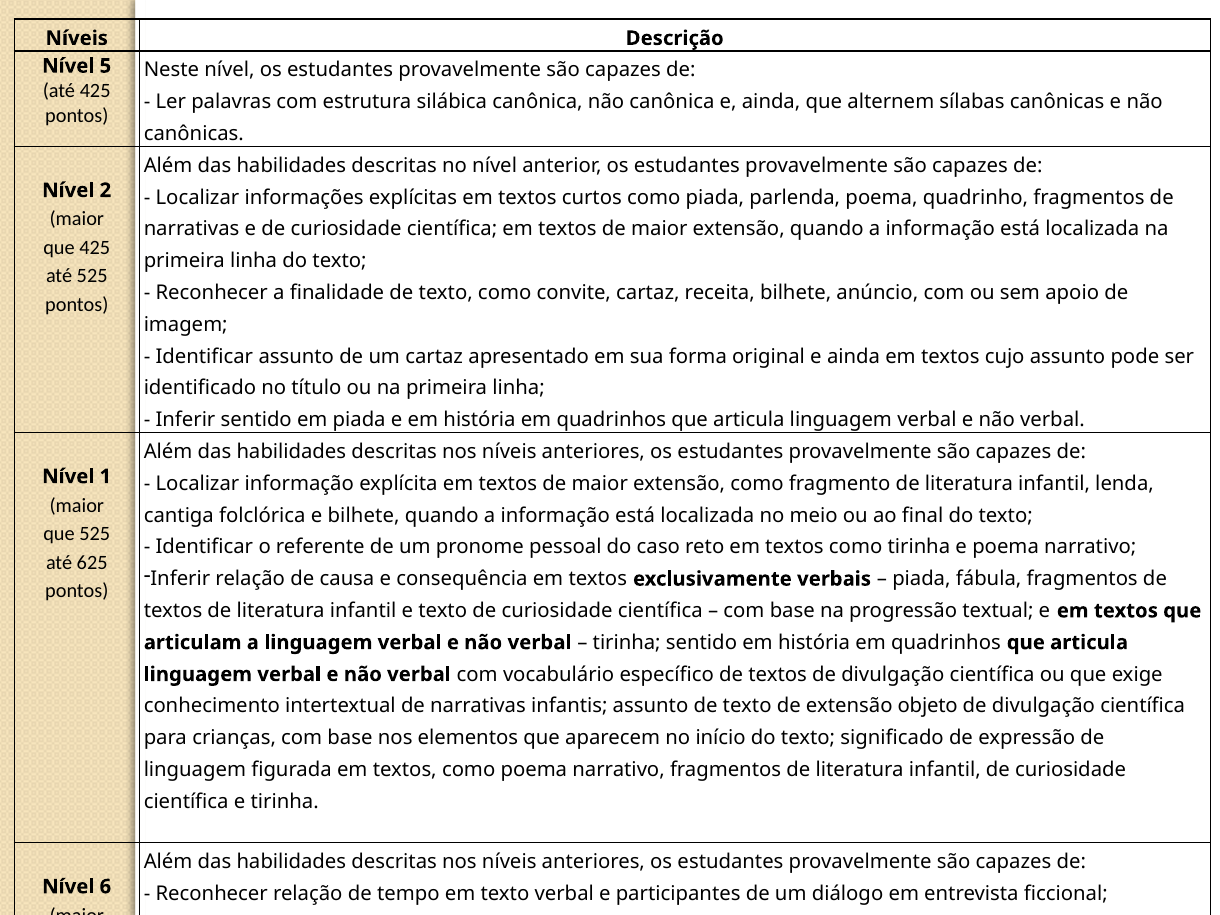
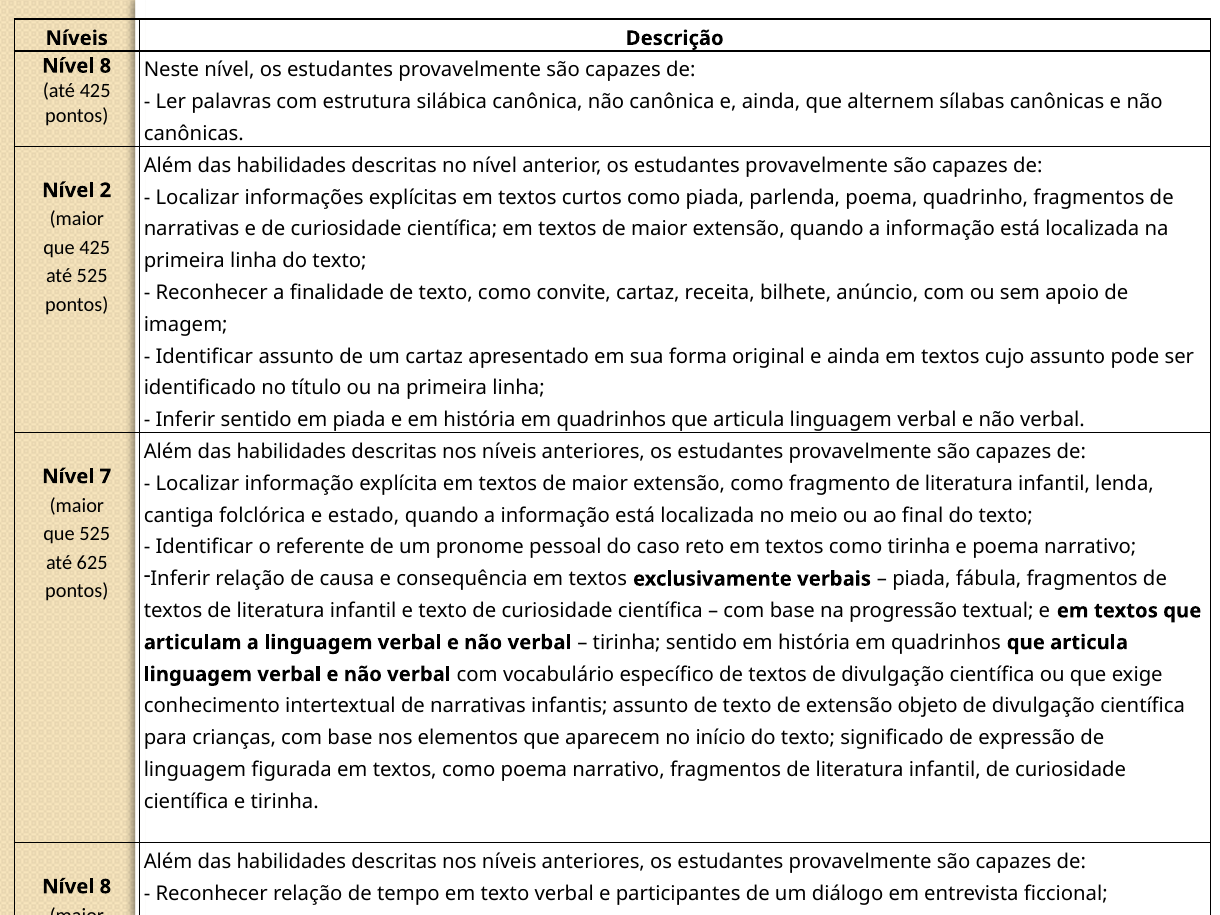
5: 5 -> 8 (105, 66)
1: 1 -> 7 (105, 477)
e bilhete: bilhete -> estado (364, 515)
6: 6 -> 8 (105, 887)
